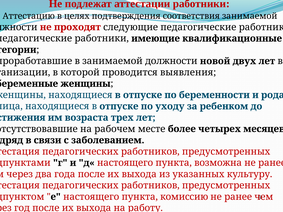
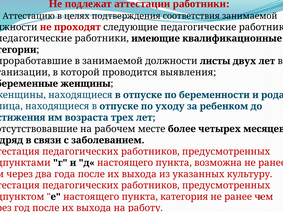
новой: новой -> листы (215, 61)
комиссию: комиссию -> категория (184, 197)
